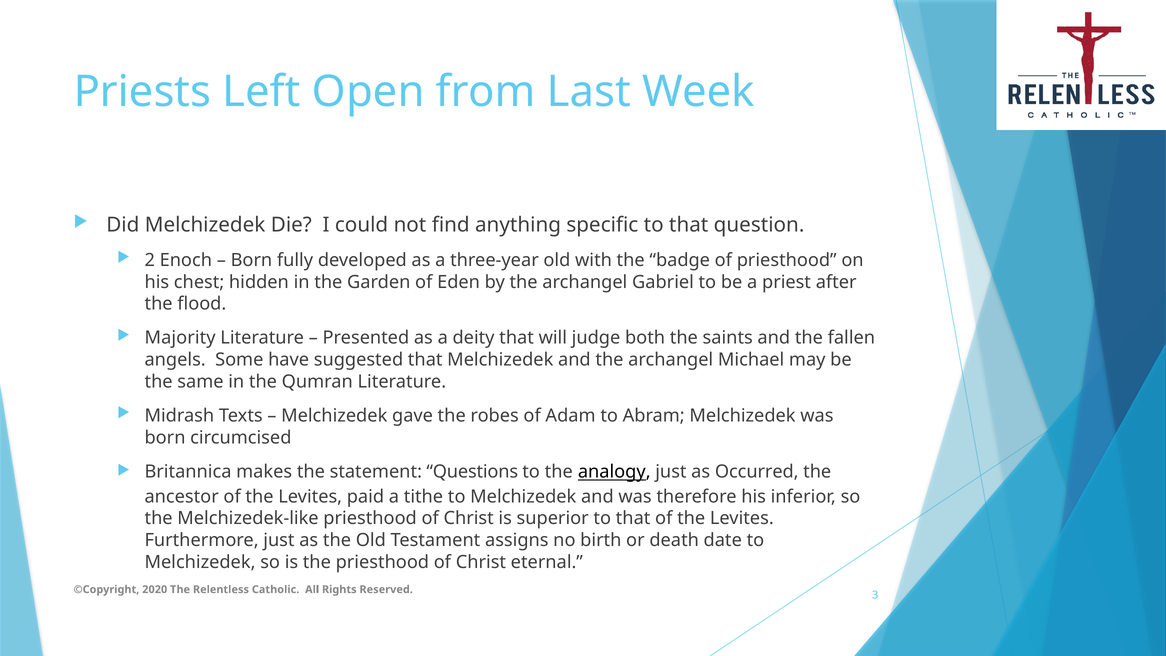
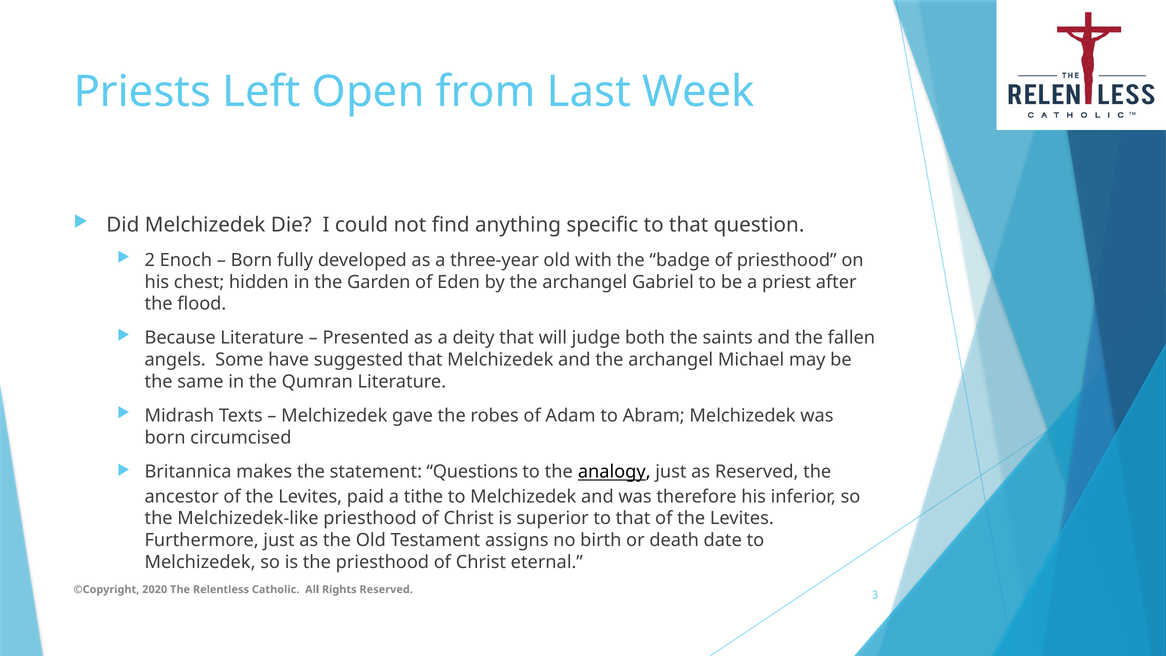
Majority: Majority -> Because (180, 338)
as Occurred: Occurred -> Reserved (757, 472)
